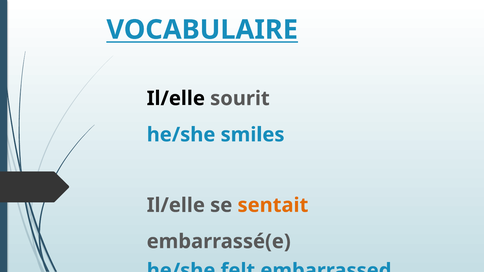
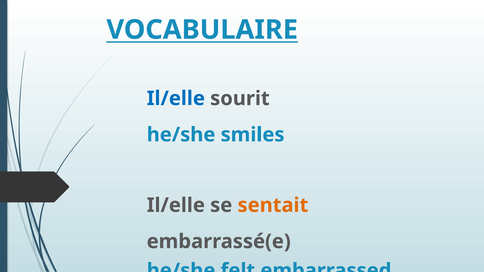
Il/elle colour: black -> blue (176, 99)
